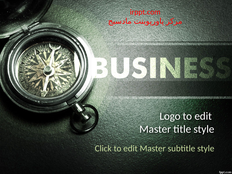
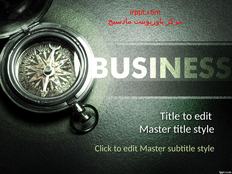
Logo: Logo -> Title (170, 116)
